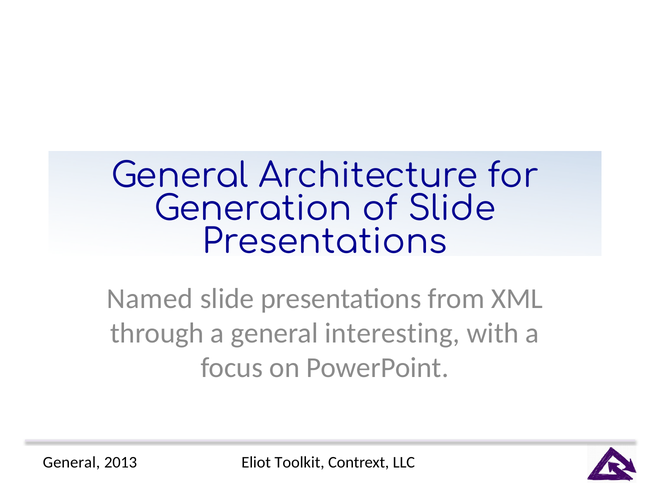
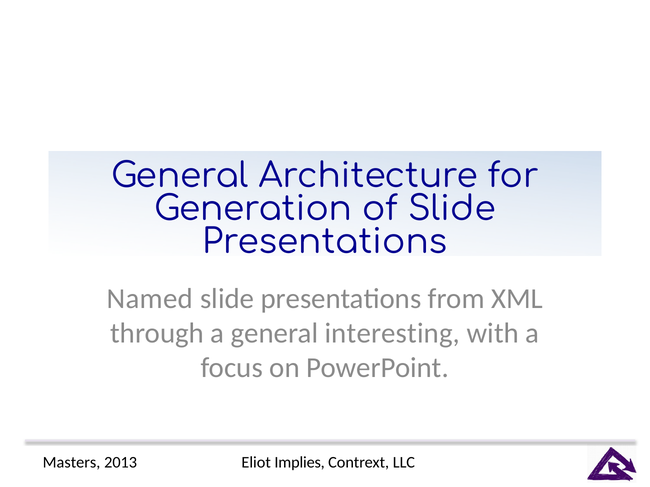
General: General -> Masters (72, 463)
Toolkit: Toolkit -> Implies (300, 463)
